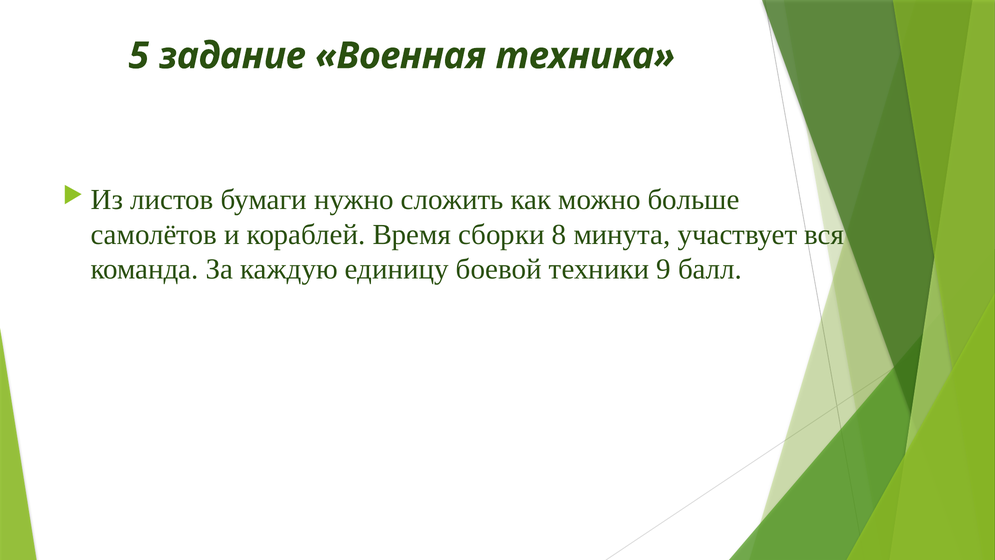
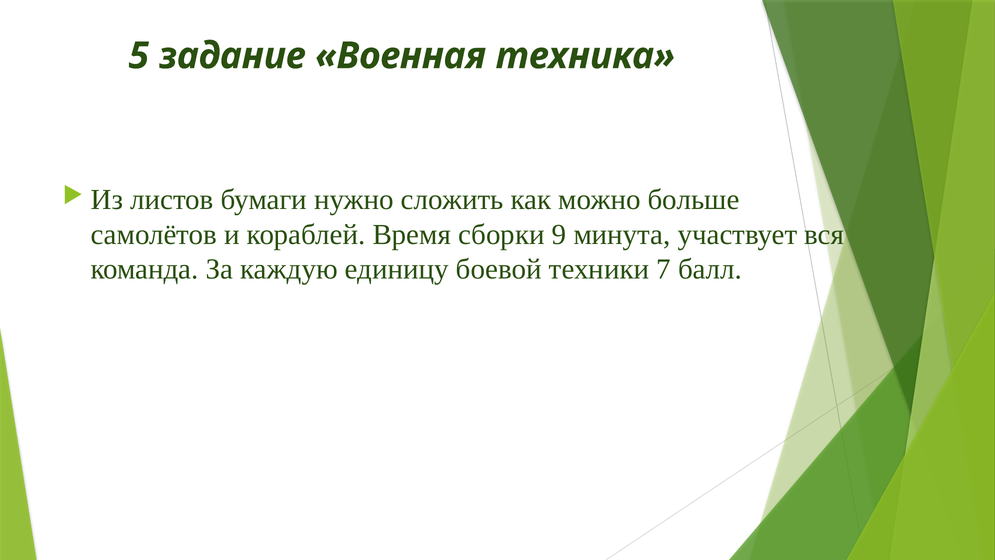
8: 8 -> 9 (559, 234)
9: 9 -> 7 (664, 269)
